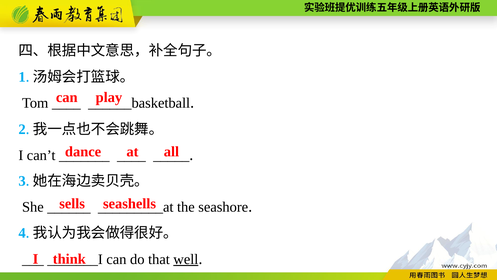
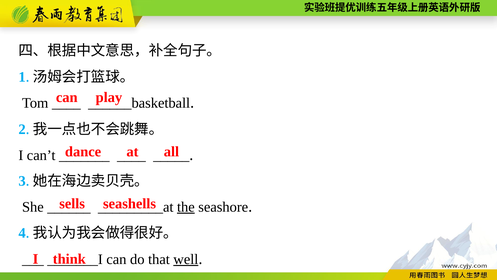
the underline: none -> present (186, 207)
